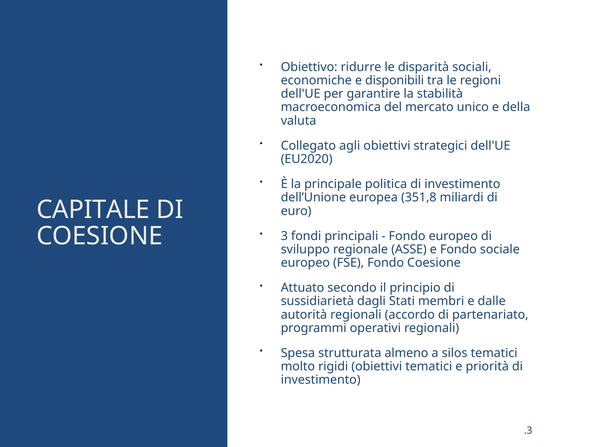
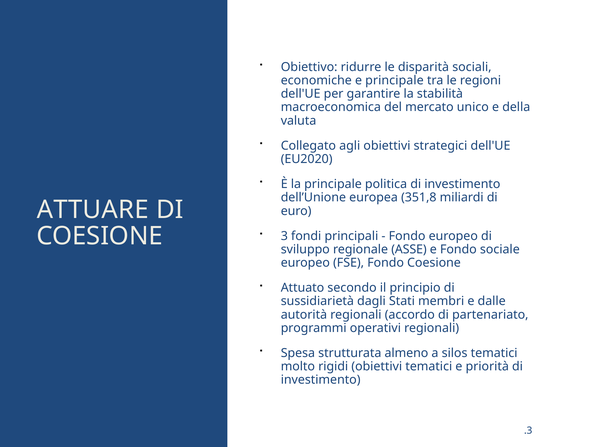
e disponibili: disponibili -> principale (394, 80)
CAPITALE: CAPITALE -> ATTUARE (93, 210)
